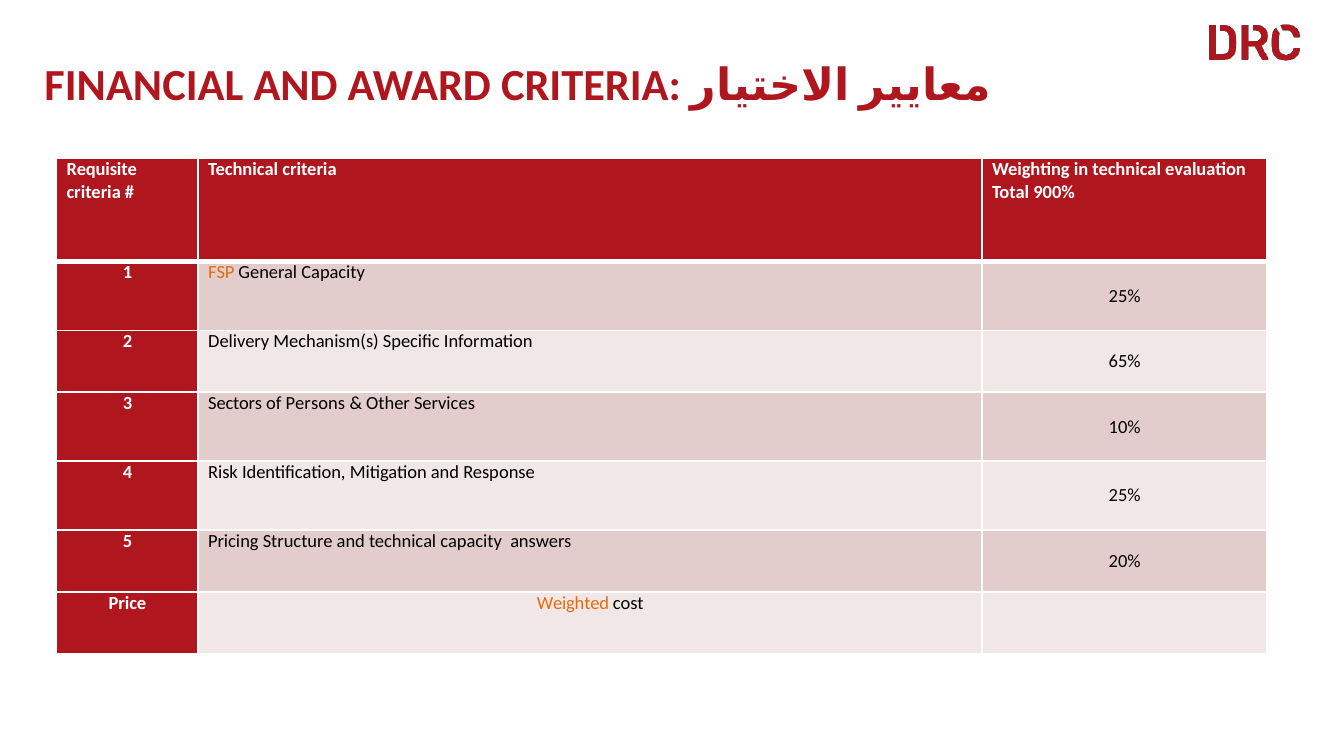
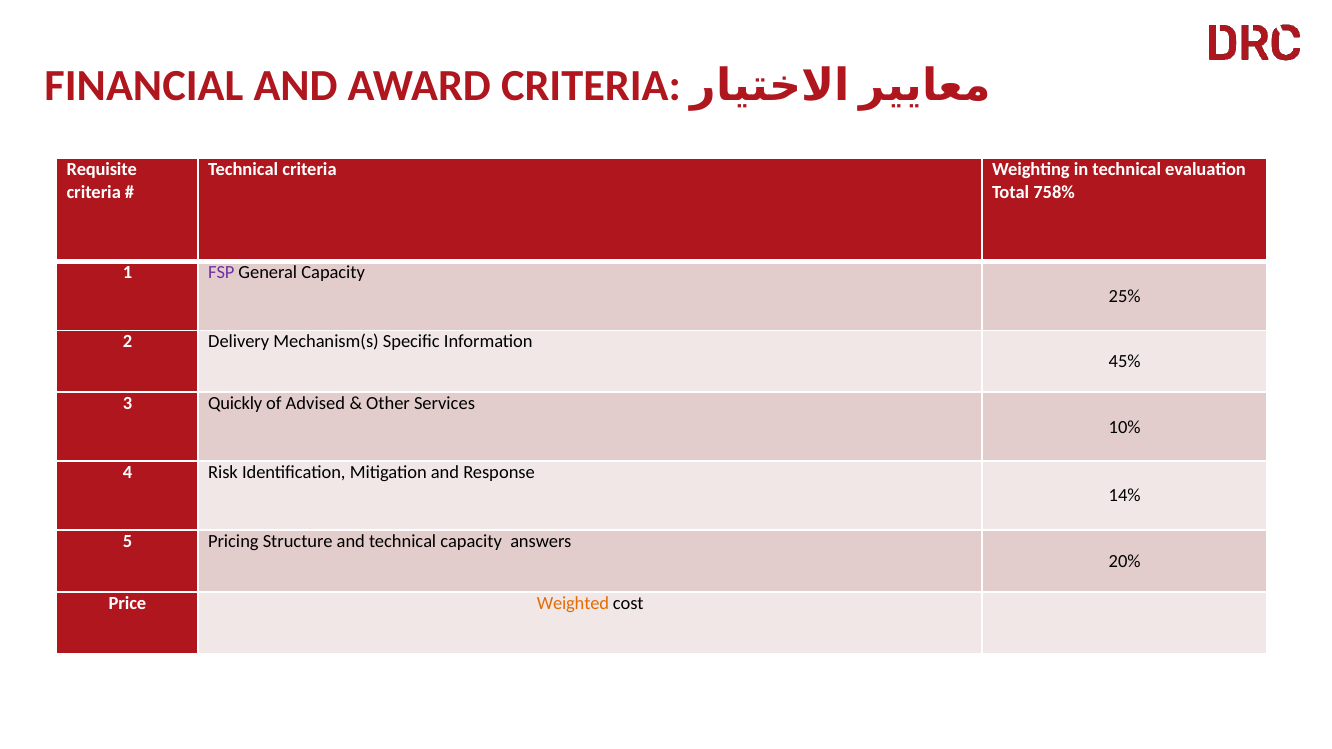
900%: 900% -> 758% (1054, 192)
FSP colour: orange -> purple (221, 273)
65%: 65% -> 45% (1125, 362)
Sectors: Sectors -> Quickly (235, 404)
Persons: Persons -> Advised (315, 404)
25%: 25% -> 14% (1125, 496)
